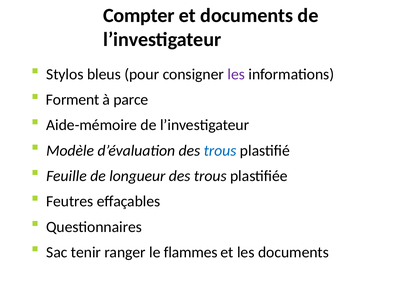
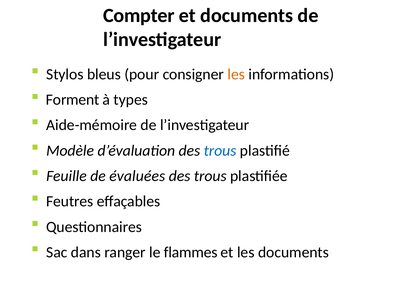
les colour: purple -> orange (236, 74)
parce: parce -> types (131, 100)
longueur: longueur -> évaluées (137, 176)
tenir: tenir -> dans (86, 253)
